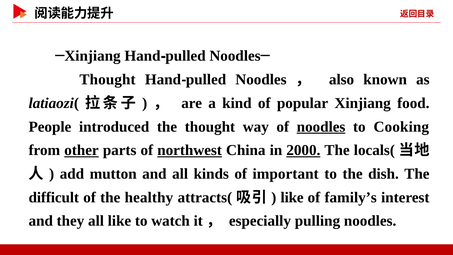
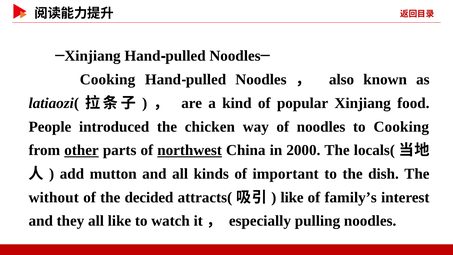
Thought: Thought -> Cooking (108, 79)
the thought: thought -> chicken (210, 127)
noodles underline: present -> none (321, 127)
2000 underline: present -> none (303, 150)
difficult: difficult -> without (54, 197)
healthy: healthy -> decided (149, 197)
